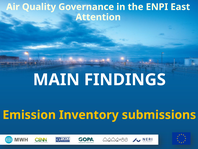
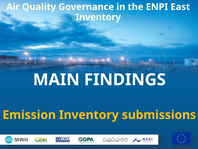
Attention: Attention -> Inventory (98, 17)
